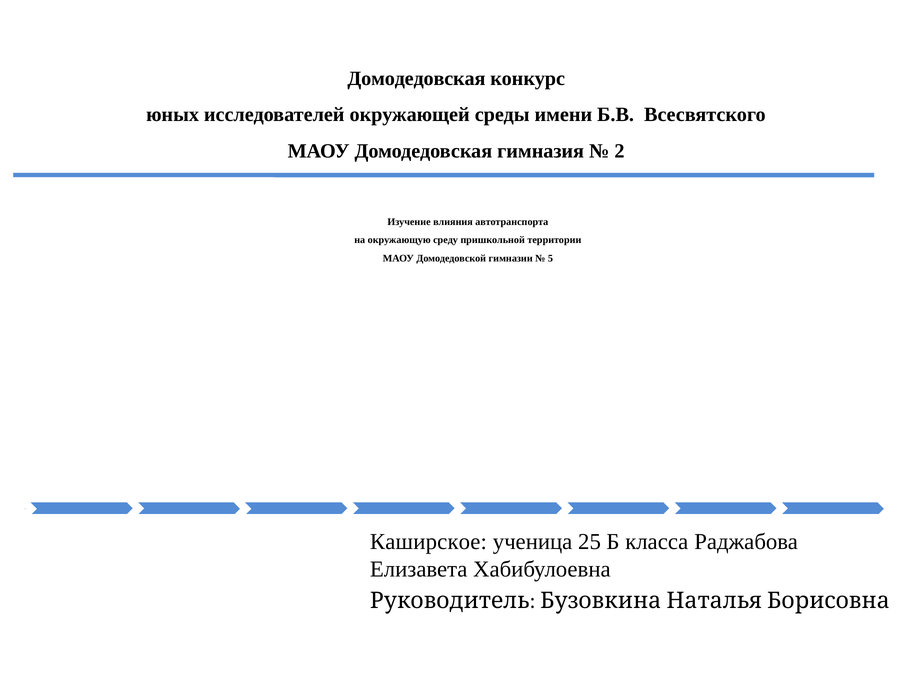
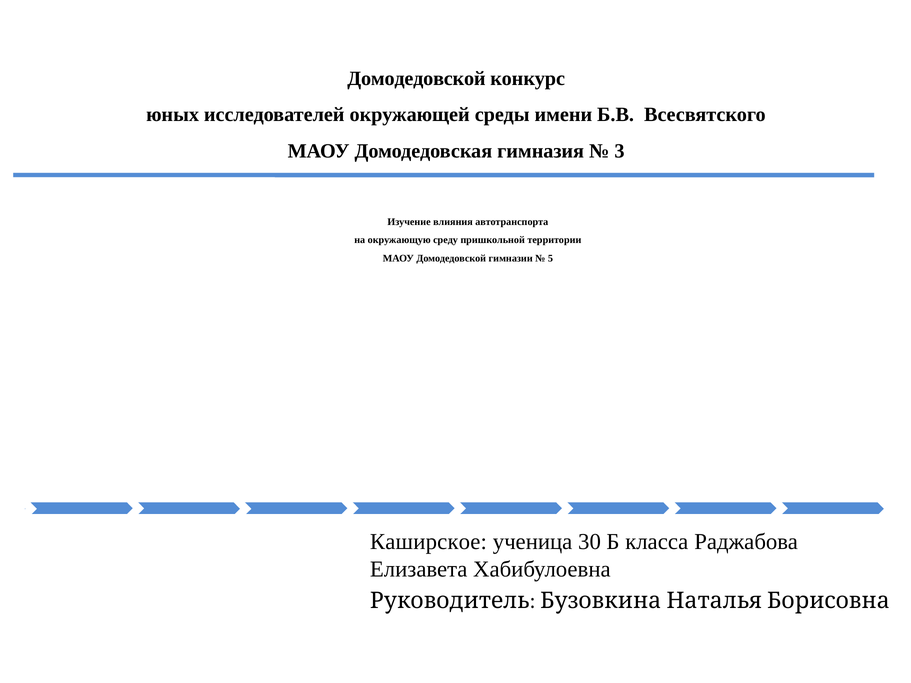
Домодедовская: Домодедовская -> Домодедовской (416, 78)
2: 2 -> 3 (619, 151)
25: 25 -> 30 (590, 542)
